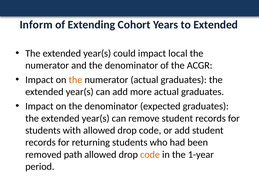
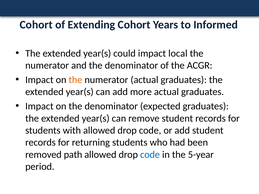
Inform: Inform -> Cohort (36, 25)
to Extended: Extended -> Informed (216, 25)
code colour: orange -> blue (150, 155)
1-year: 1-year -> 5-year (201, 155)
